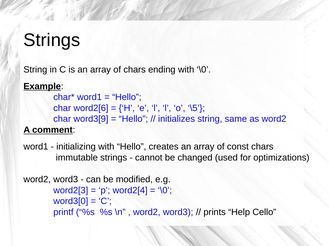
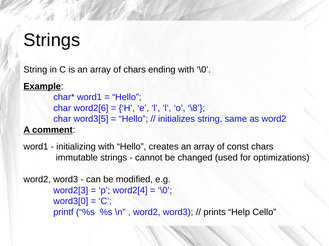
\5: \5 -> \8 (196, 108)
word3[9: word3[9 -> word3[5 (91, 119)
